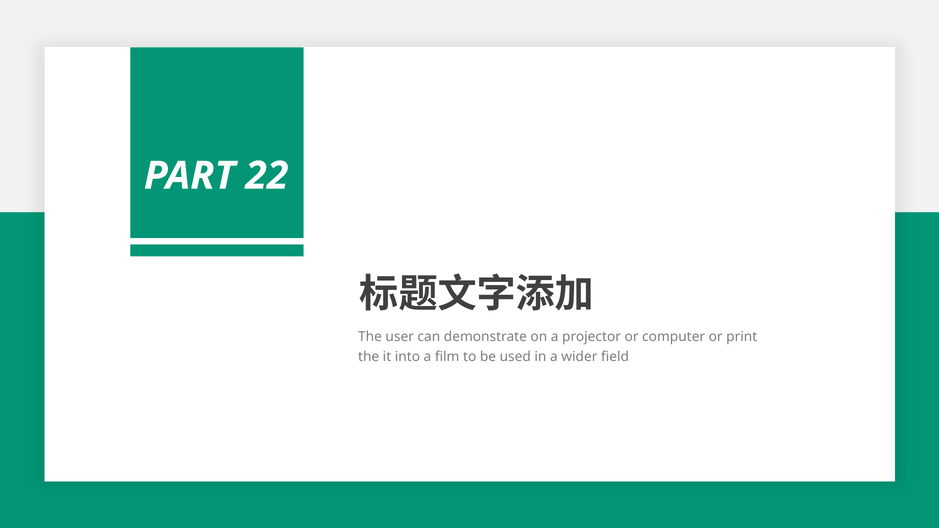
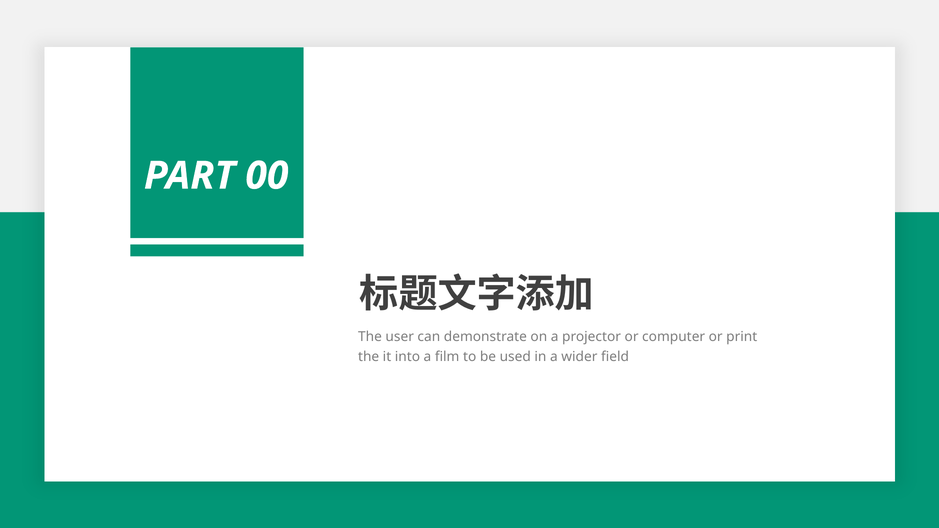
22: 22 -> 00 (267, 176)
